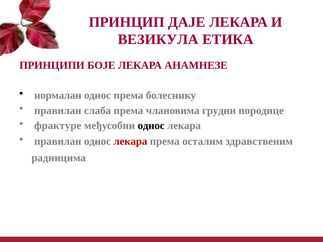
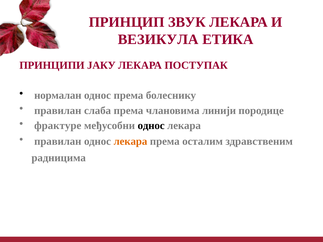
ДАЈЕ: ДАЈЕ -> ЗВУК (187, 22)
БОЈЕ: БОЈЕ -> ЈАКУ (101, 65)
АНАМНЕЗЕ: АНАМНЕЗЕ -> ПОСТУПАК (196, 65)
грудни: грудни -> линији (219, 111)
лекара colour: red -> orange (130, 141)
